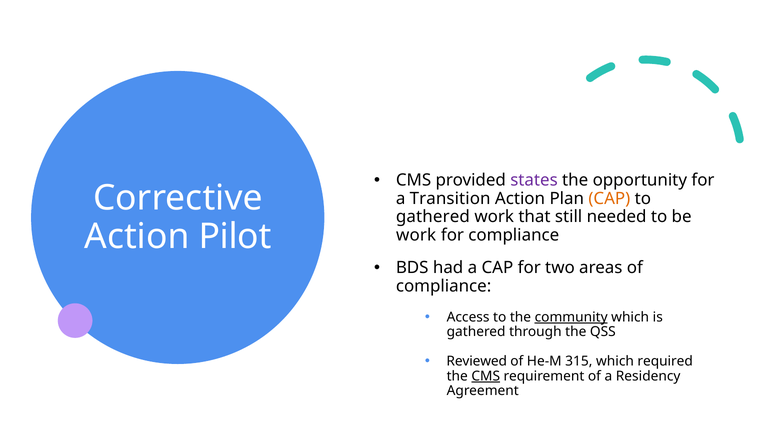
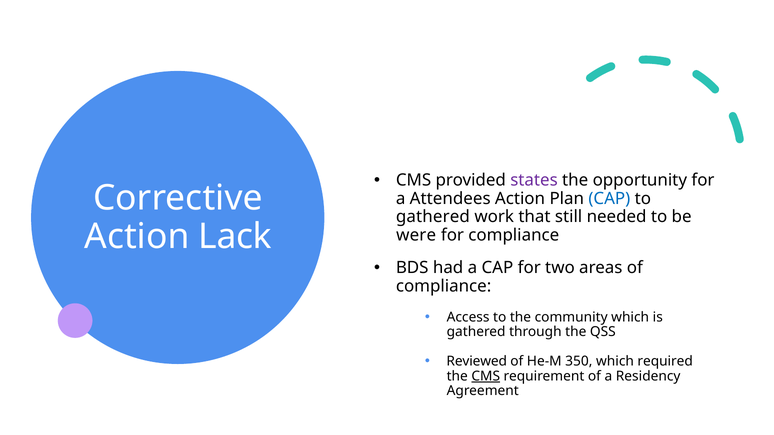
Transition: Transition -> Attendees (450, 199)
CAP colour: orange -> blue (609, 199)
Pilot: Pilot -> Lack (235, 237)
work: work -> were (416, 235)
community underline: present -> none (571, 317)
315: 315 -> 350 (579, 362)
